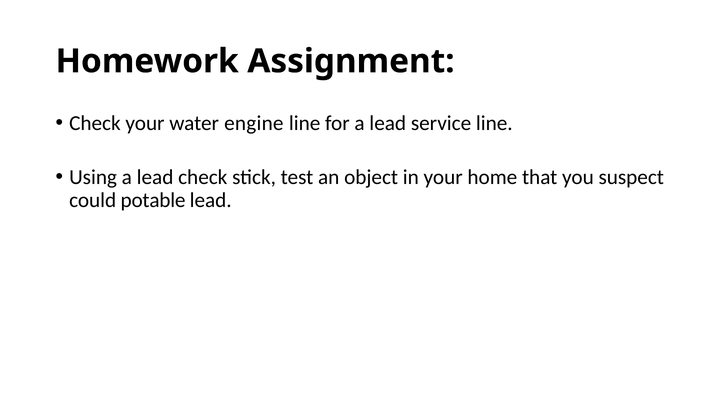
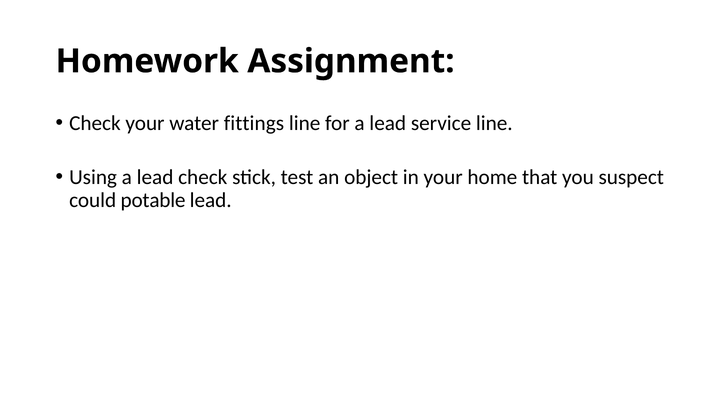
engine: engine -> fittings (254, 123)
